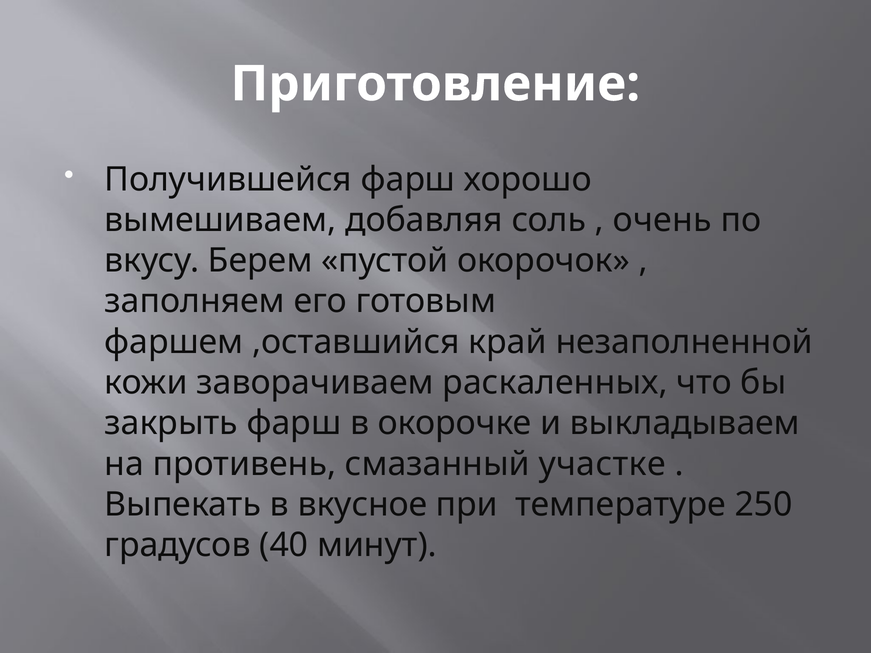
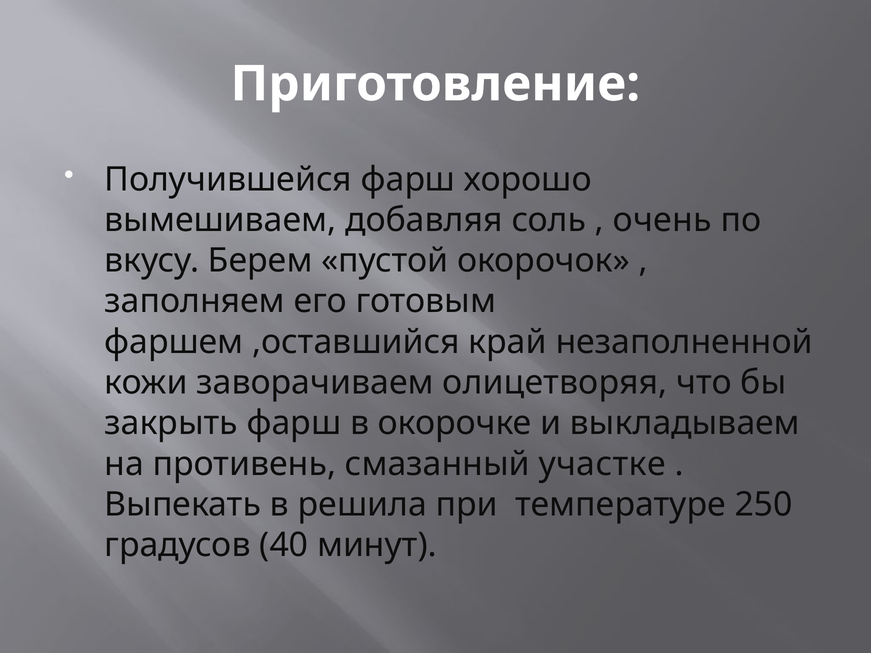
раскаленных: раскаленных -> олицетворяя (555, 383)
вкусное: вкусное -> решила (362, 505)
